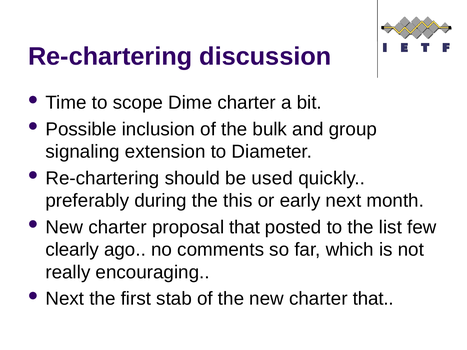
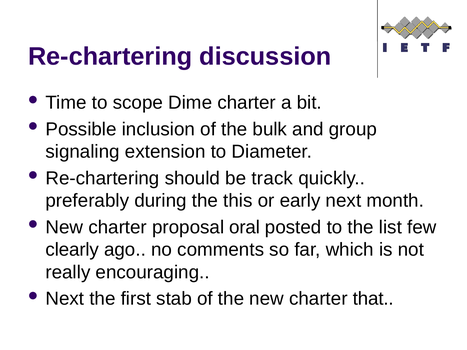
used: used -> track (272, 178)
proposal that: that -> oral (245, 227)
